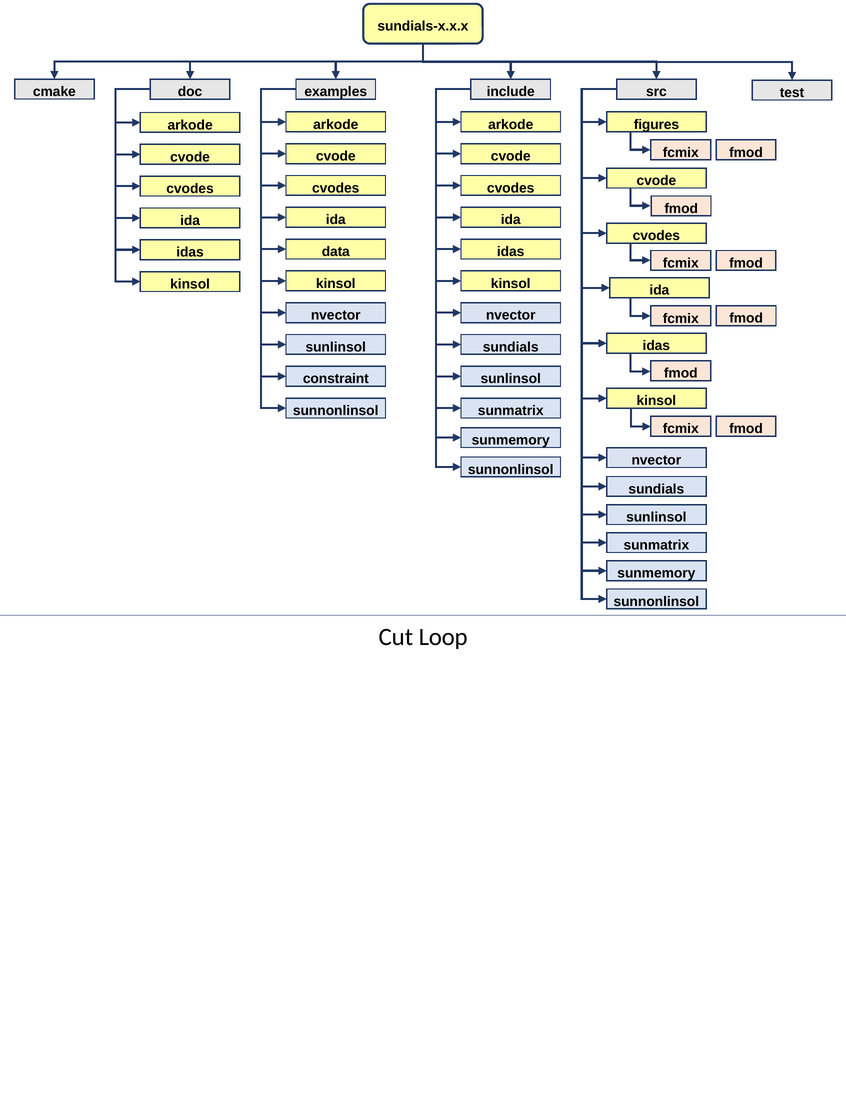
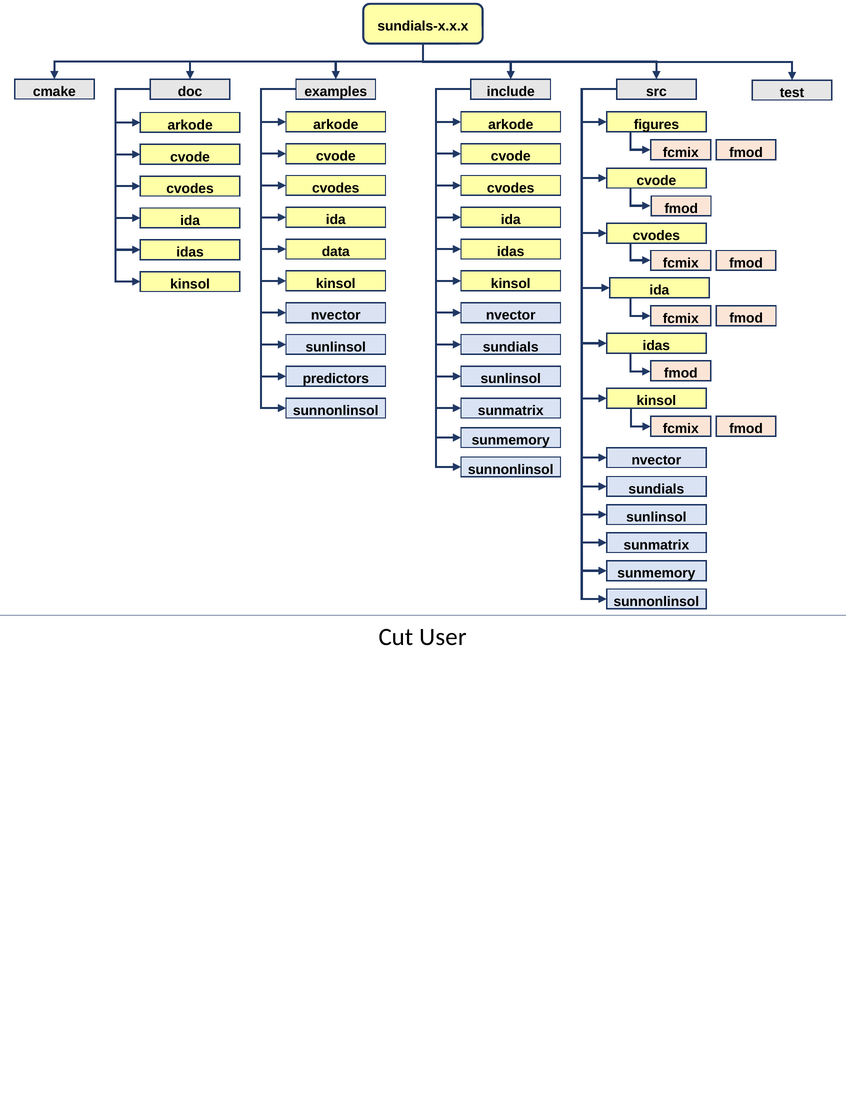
constraint: constraint -> predictors (336, 379)
Loop: Loop -> User (443, 637)
